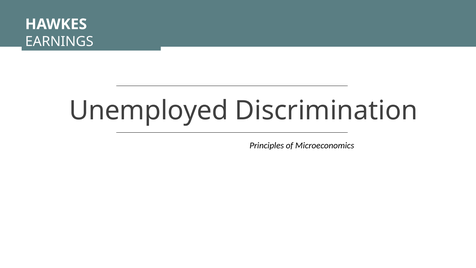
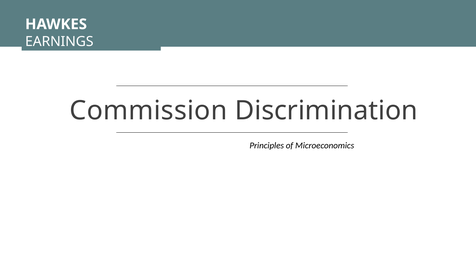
Unemployed: Unemployed -> Commission (148, 110)
